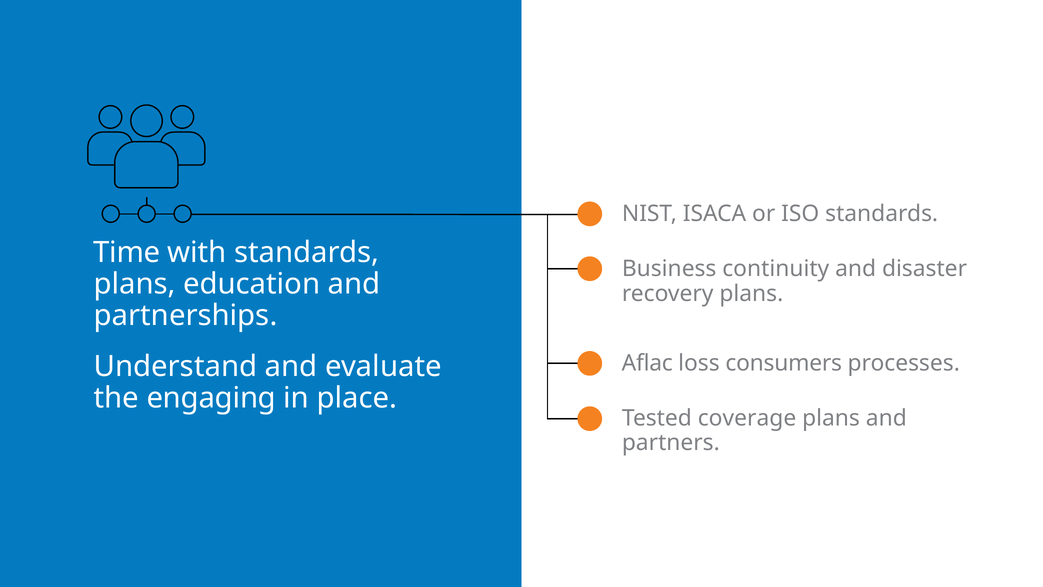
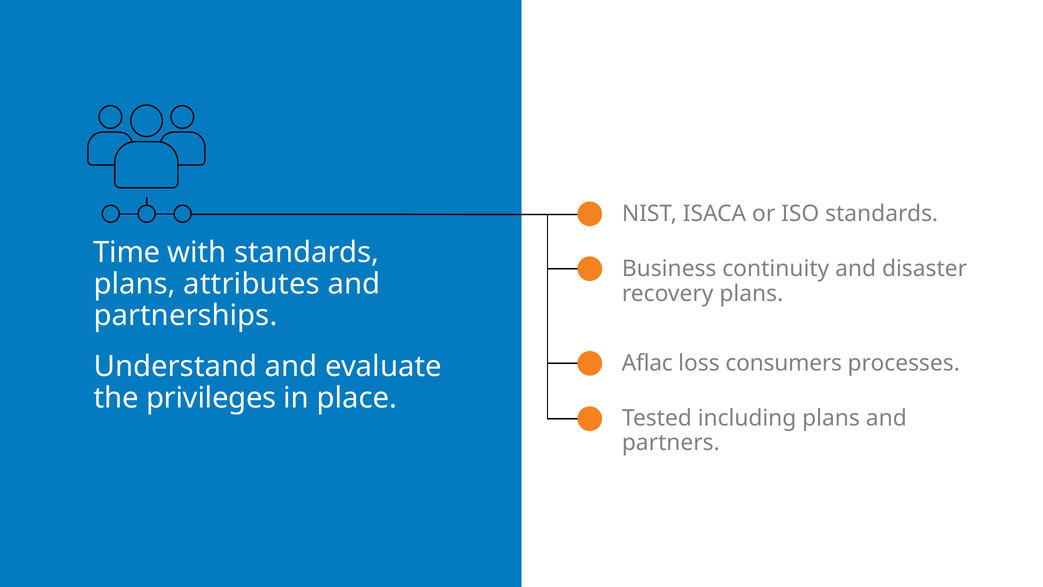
education: education -> attributes (252, 284)
engaging: engaging -> privileges (211, 398)
coverage: coverage -> including (747, 418)
